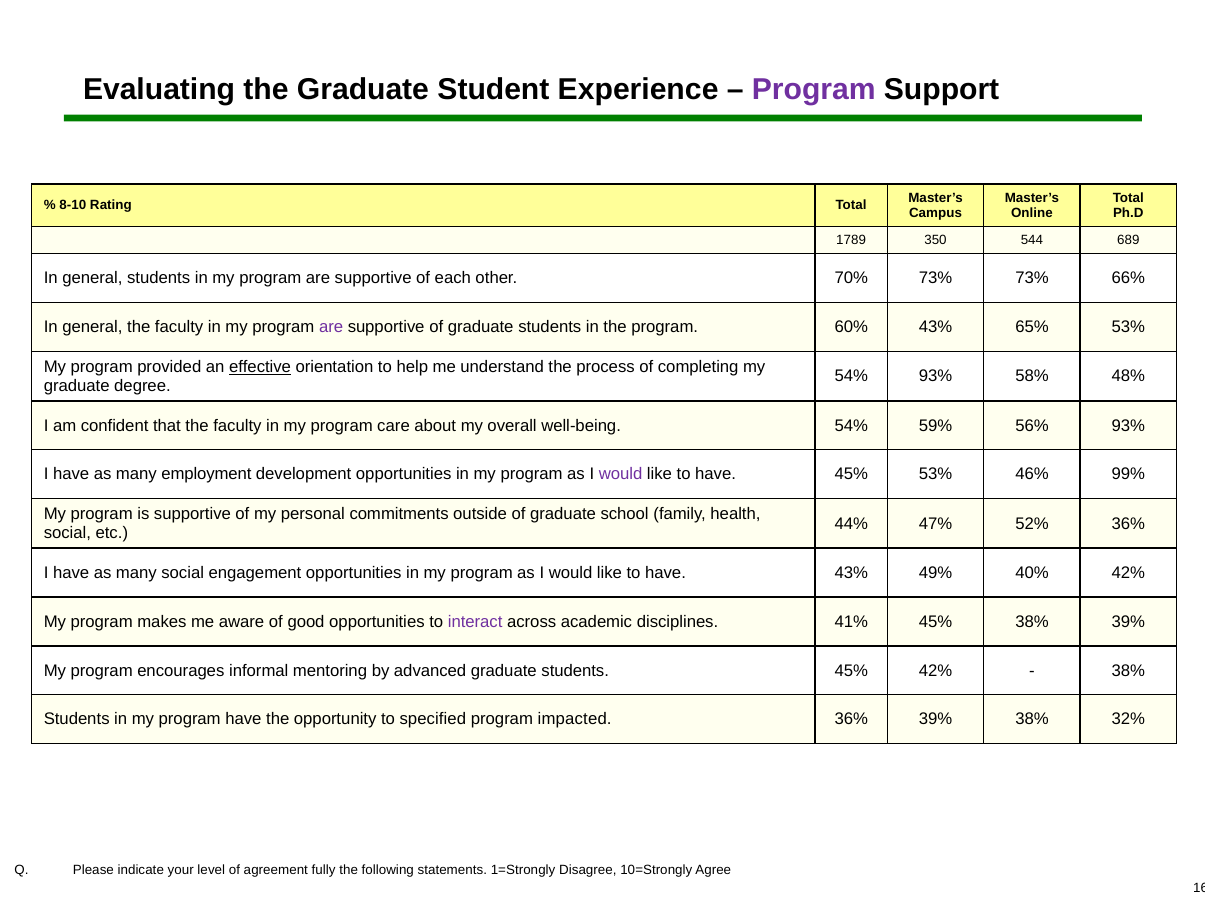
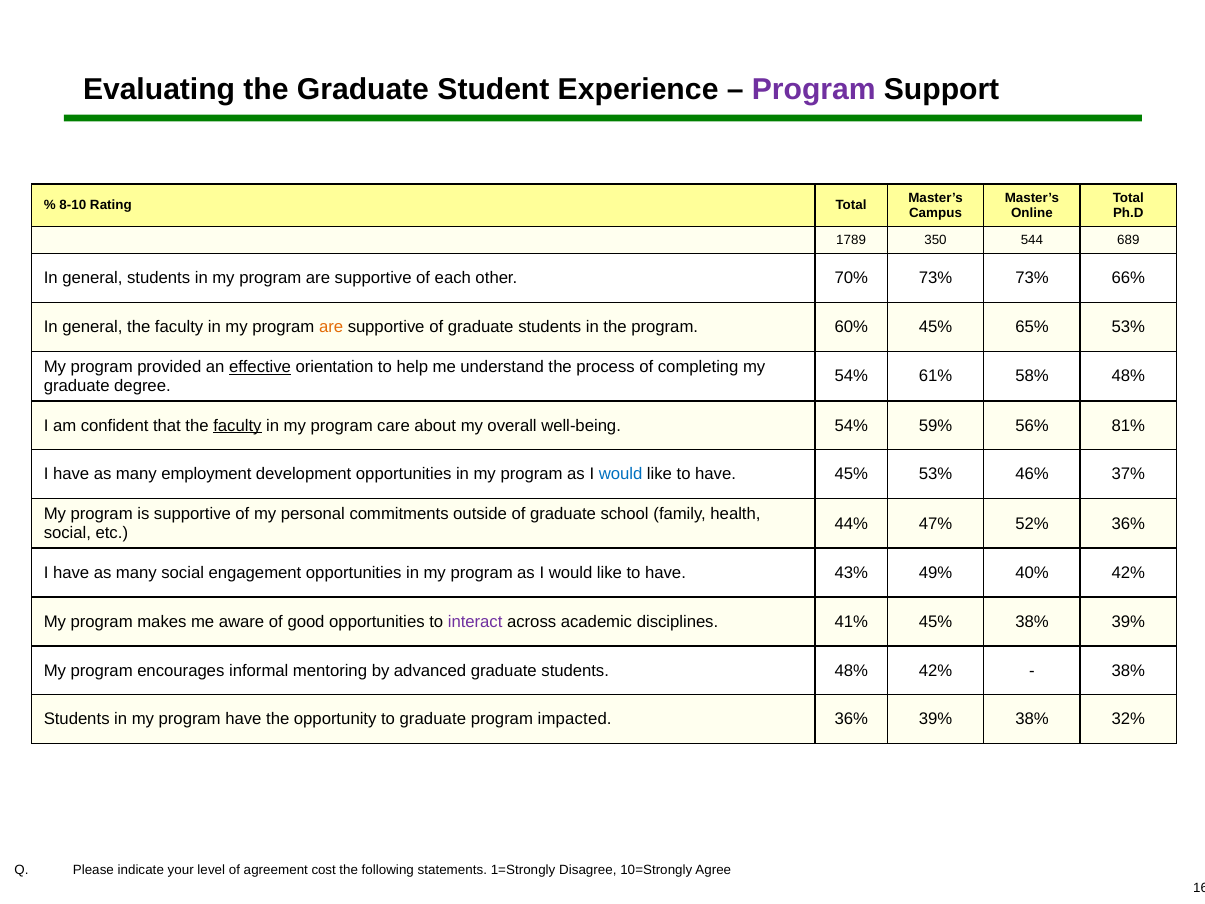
are colour: purple -> orange (331, 327)
60% 43%: 43% -> 45% (936, 327)
54% 93%: 93% -> 61% (936, 376)
faculty underline: none -> present (237, 425)
56% 93%: 93% -> 81% (1128, 425)
would colour: purple -> blue (621, 474)
99%: 99% -> 37% (1128, 474)
students 45%: 45% -> 48% (851, 670)
to specified: specified -> graduate (433, 719)
fully: fully -> cost (324, 869)
